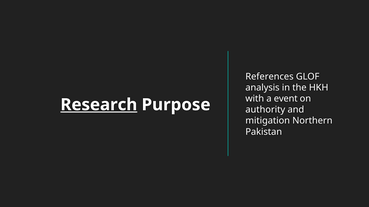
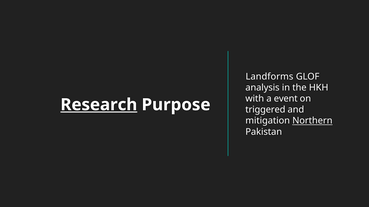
References: References -> Landforms (269, 77)
authority: authority -> triggered (265, 110)
Northern underline: none -> present (312, 121)
